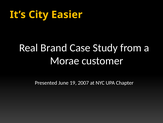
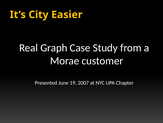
Brand: Brand -> Graph (54, 47)
